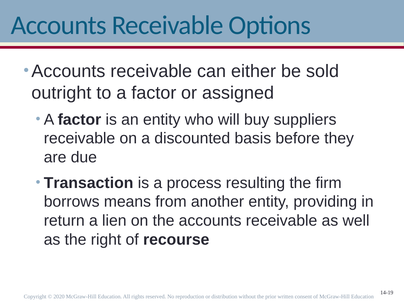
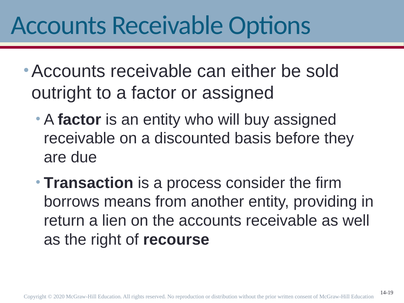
buy suppliers: suppliers -> assigned (305, 120)
resulting: resulting -> consider (255, 183)
